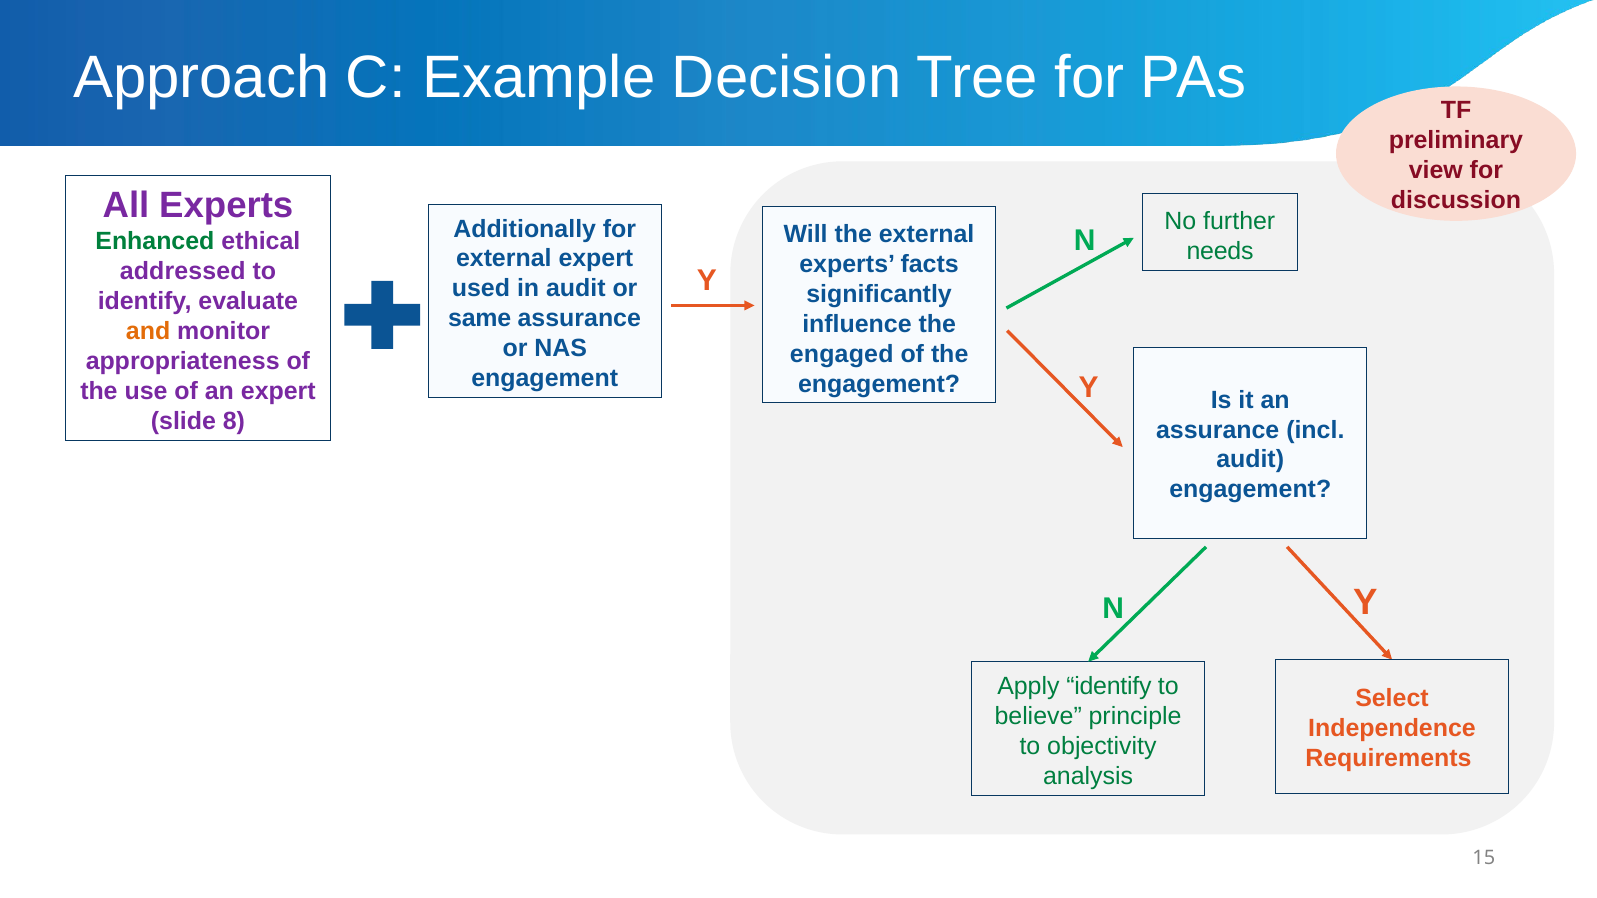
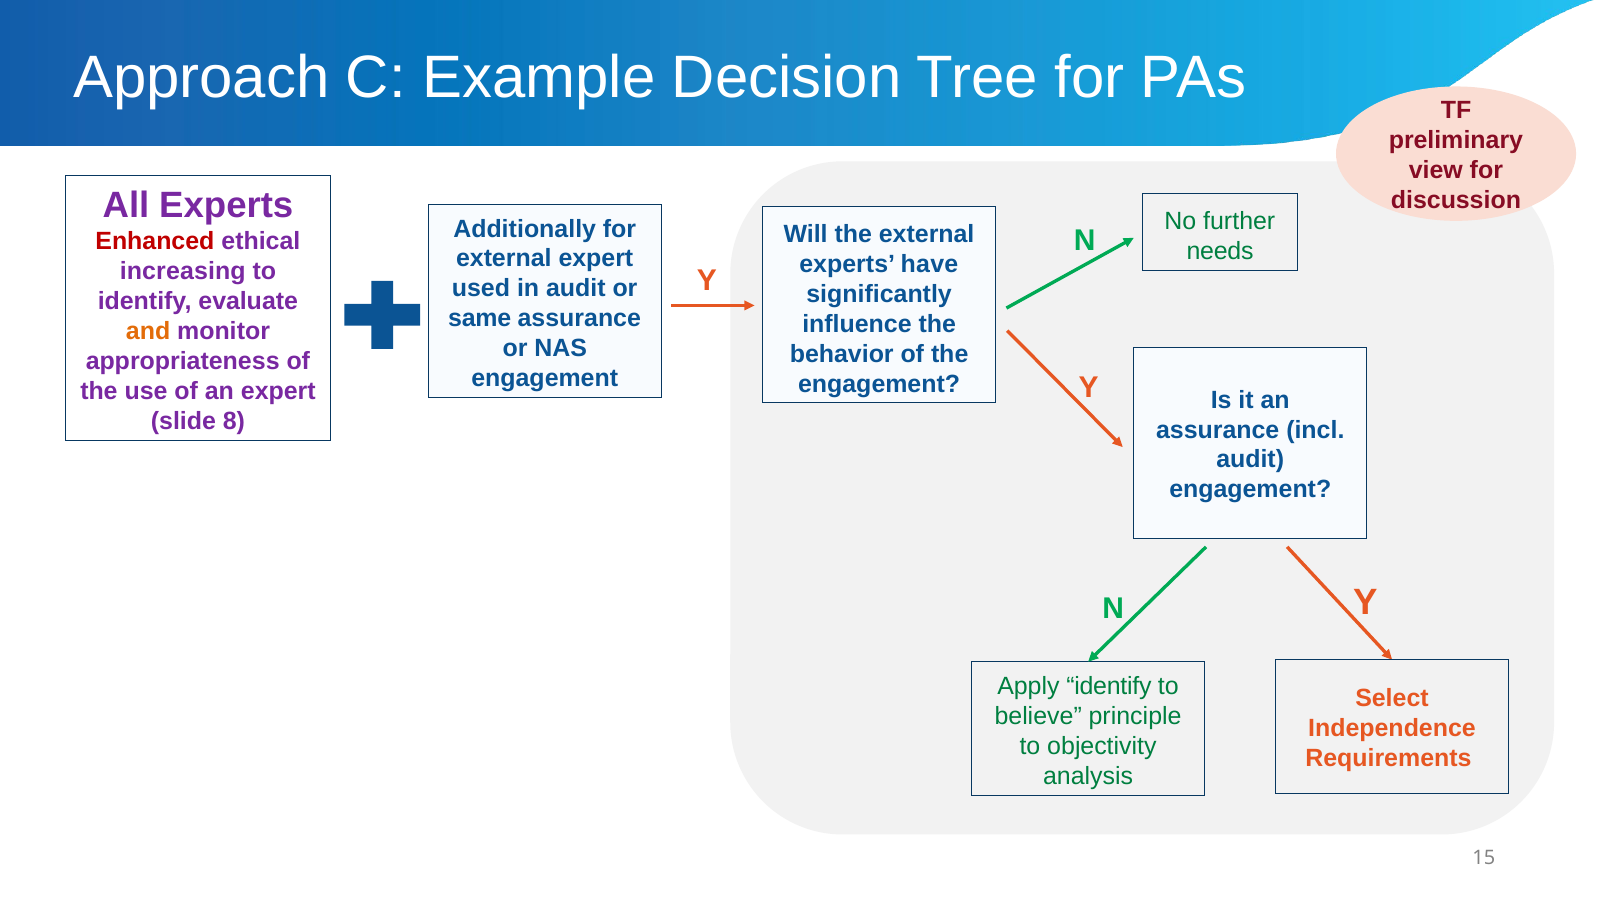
Enhanced colour: green -> red (155, 242)
facts: facts -> have (930, 264)
addressed: addressed -> increasing (183, 271)
engaged: engaged -> behavior (842, 354)
